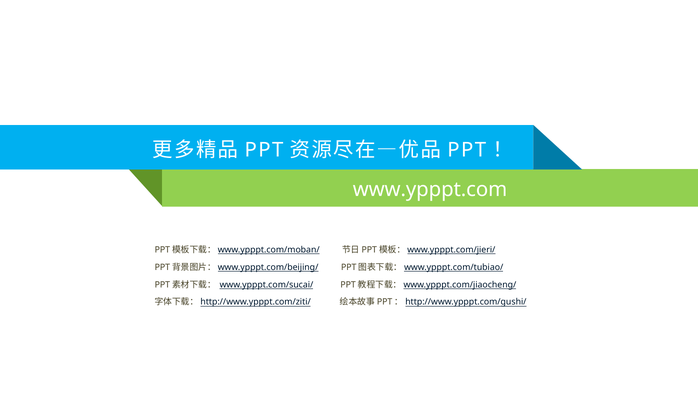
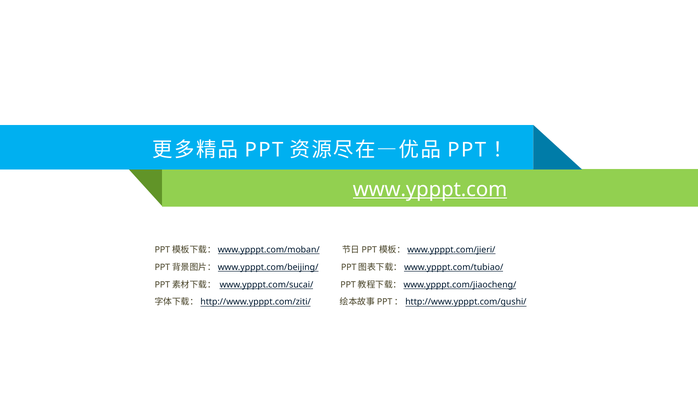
www.ypppt.com underline: none -> present (430, 189)
